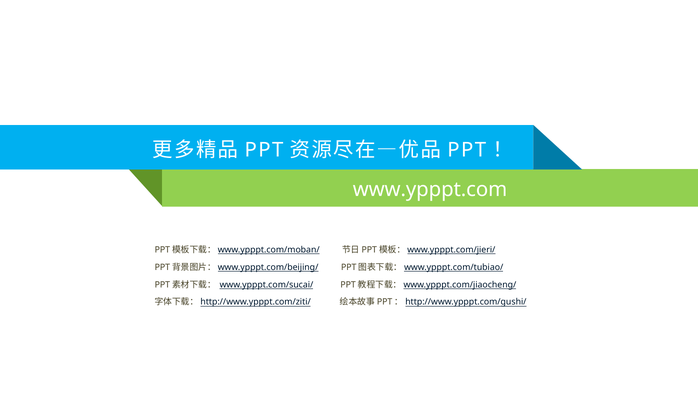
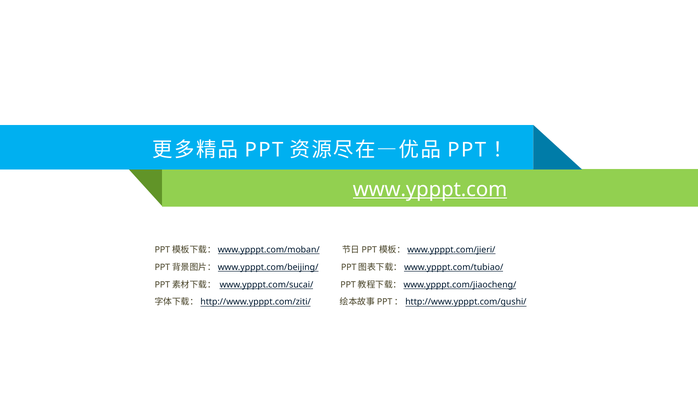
www.ypppt.com underline: none -> present (430, 189)
